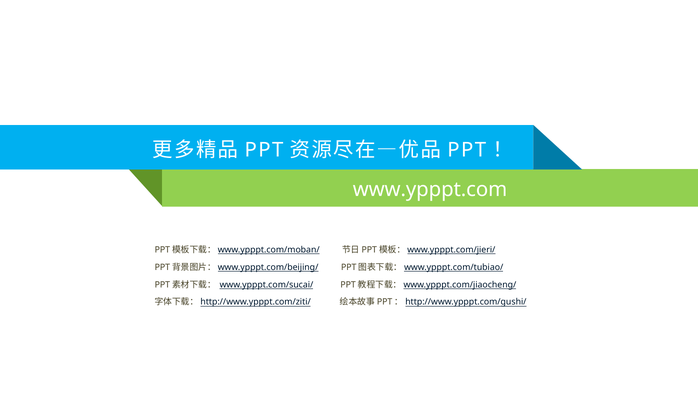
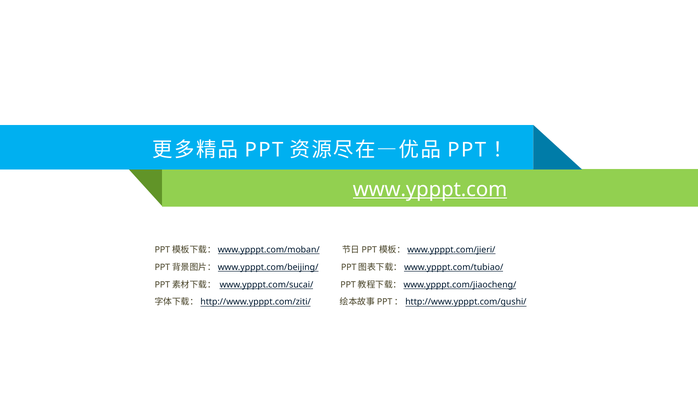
www.ypppt.com underline: none -> present (430, 189)
